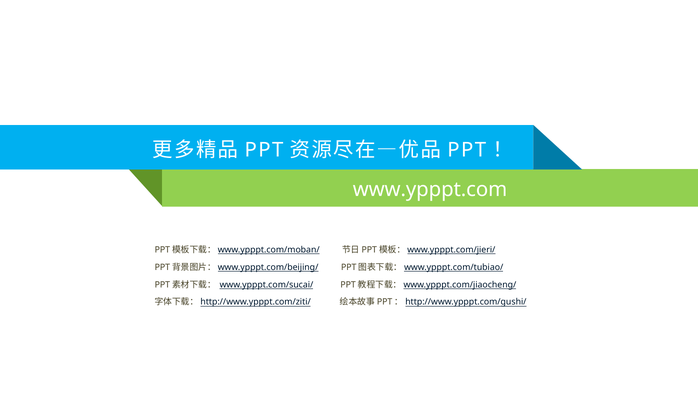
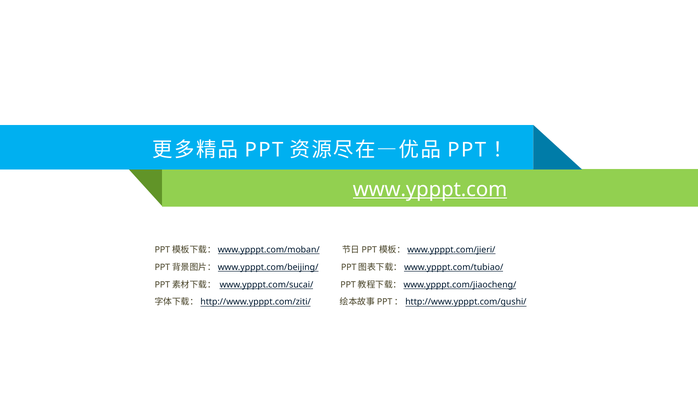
www.ypppt.com underline: none -> present (430, 189)
